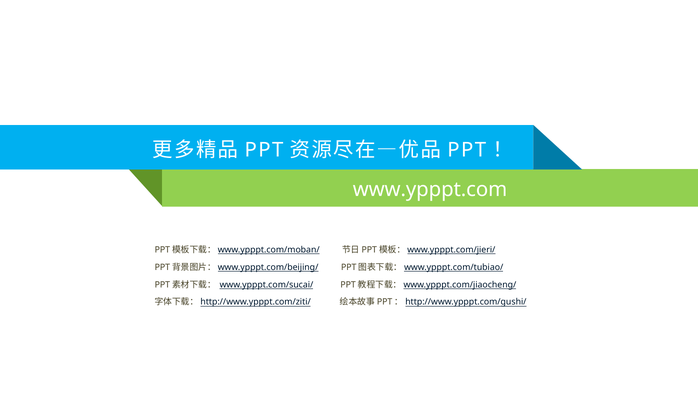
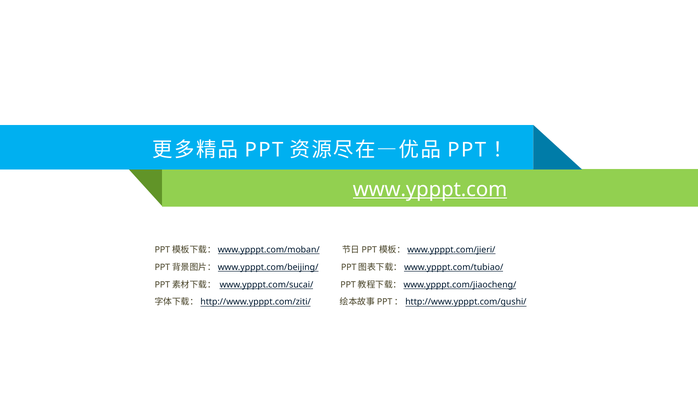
www.ypppt.com underline: none -> present (430, 189)
